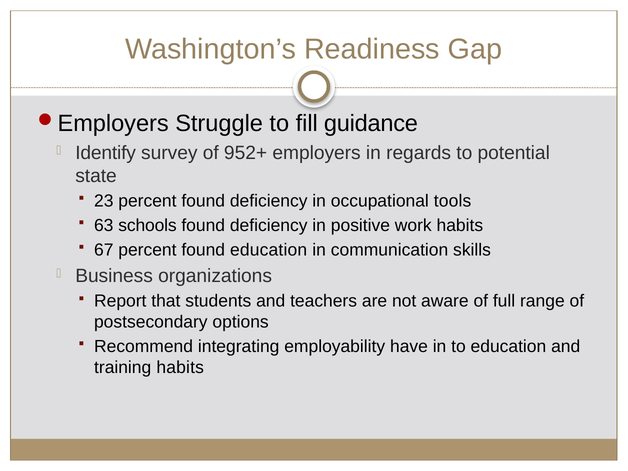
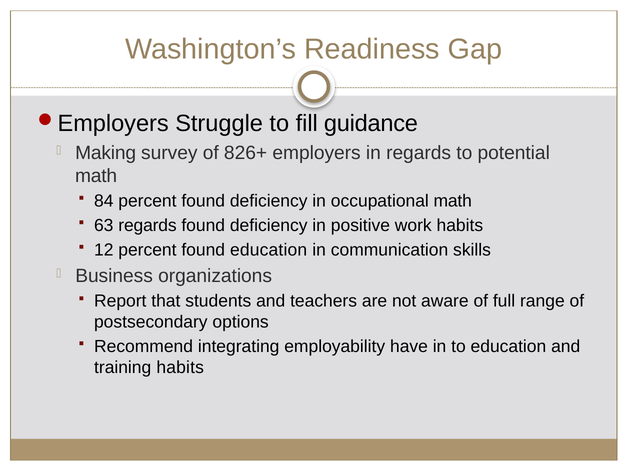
Identify: Identify -> Making (106, 153)
952+: 952+ -> 826+ (246, 153)
state: state -> math (96, 176)
23: 23 -> 84 (104, 201)
occupational tools: tools -> math (453, 201)
63 schools: schools -> regards (148, 226)
67: 67 -> 12 (104, 250)
